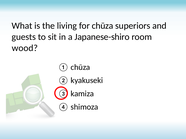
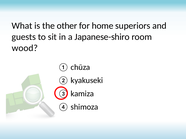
living: living -> other (67, 26)
for chūza: chūza -> home (103, 26)
